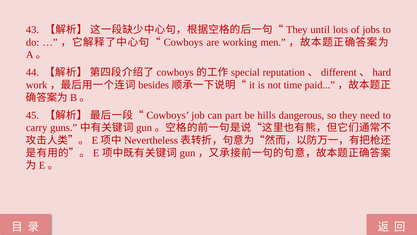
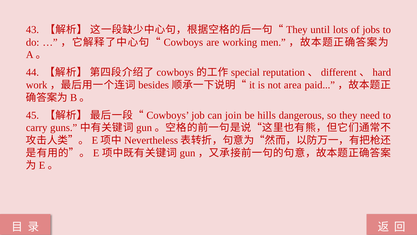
time: time -> area (293, 85)
part: part -> join (233, 115)
